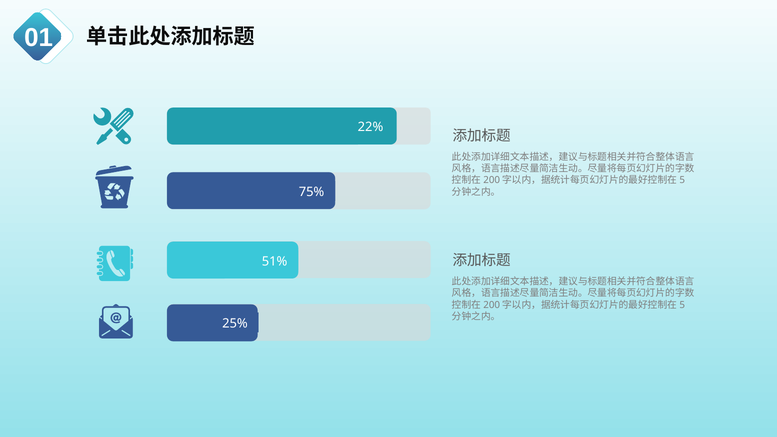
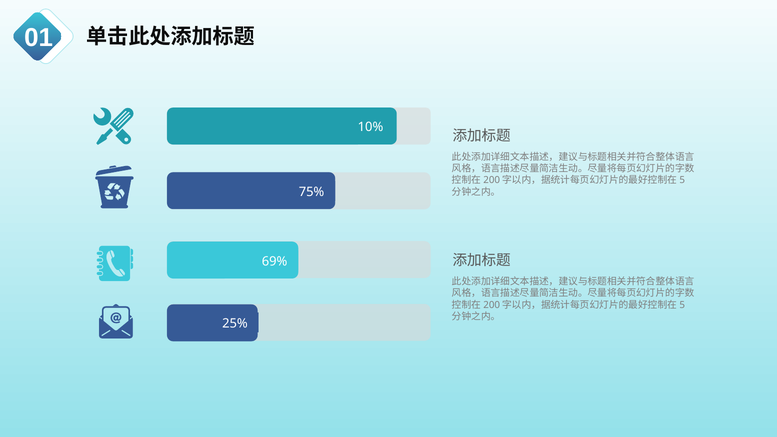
22%: 22% -> 10% (371, 127)
51%: 51% -> 69% (275, 261)
